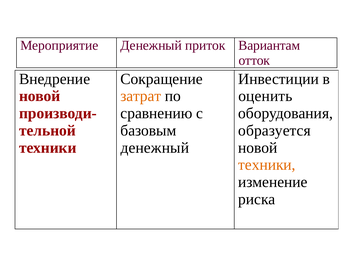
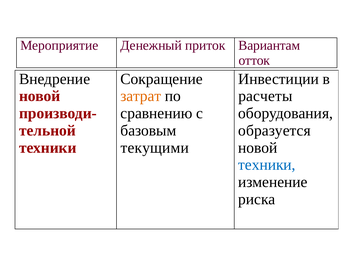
оценить: оценить -> расчеты (265, 96)
денежный: денежный -> текущими (155, 148)
техники colour: orange -> blue (267, 165)
